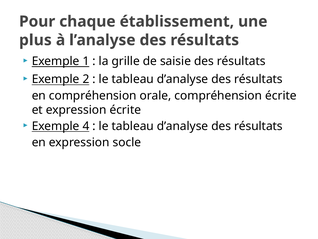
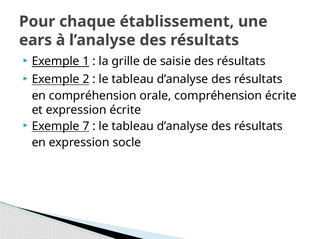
plus: plus -> ears (35, 40)
4: 4 -> 7 (86, 126)
